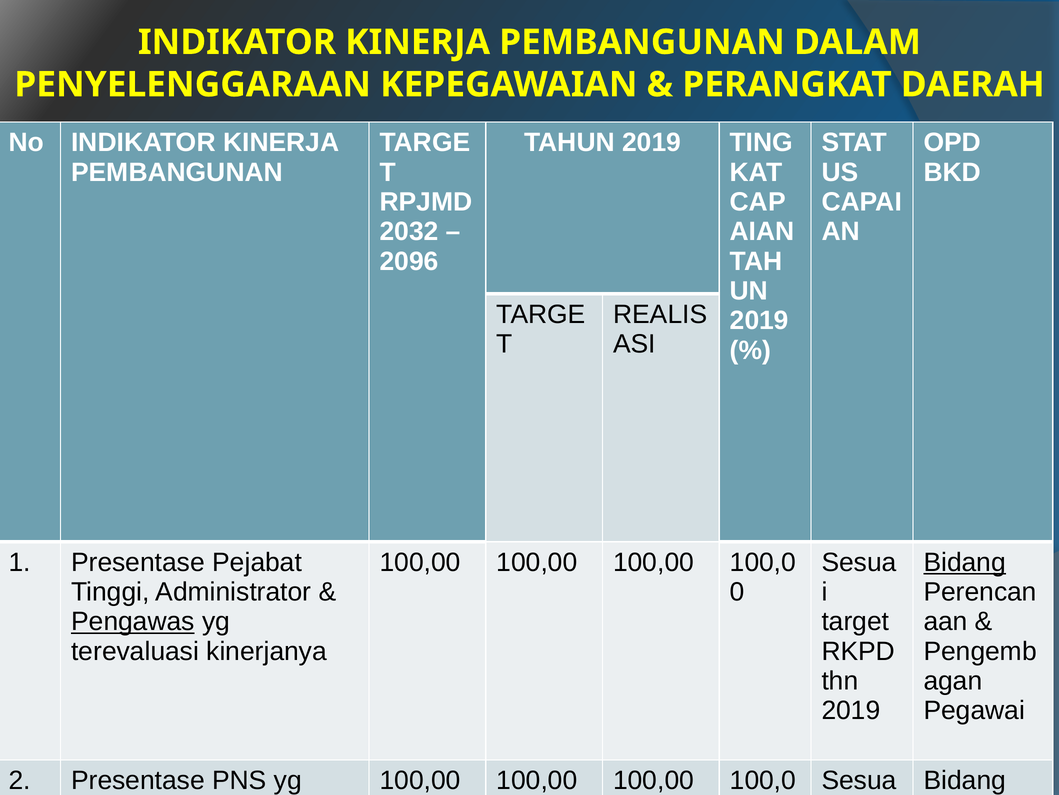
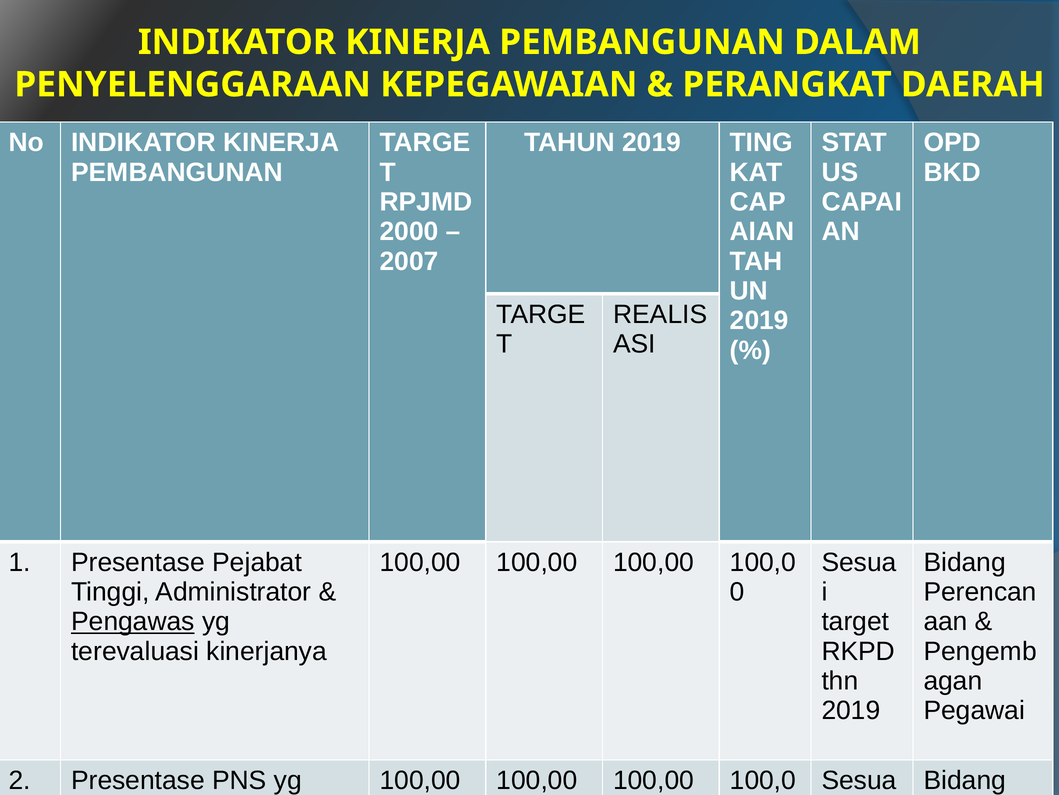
2032: 2032 -> 2000 (409, 231)
2096: 2096 -> 2007 (409, 261)
Bidang underline: present -> none (965, 562)
